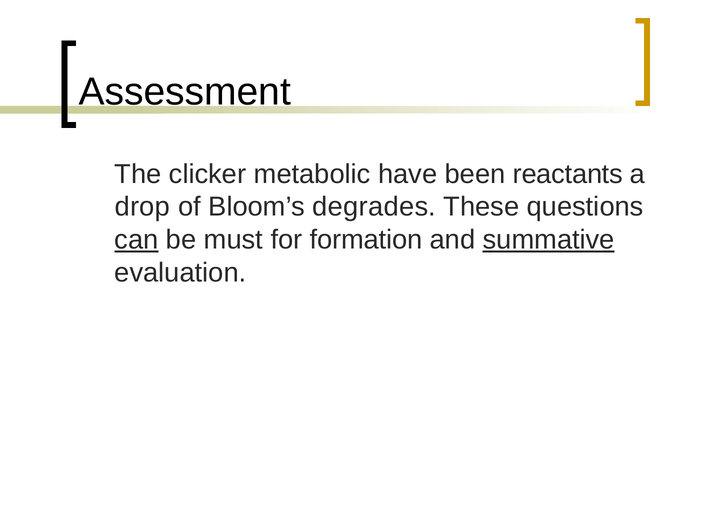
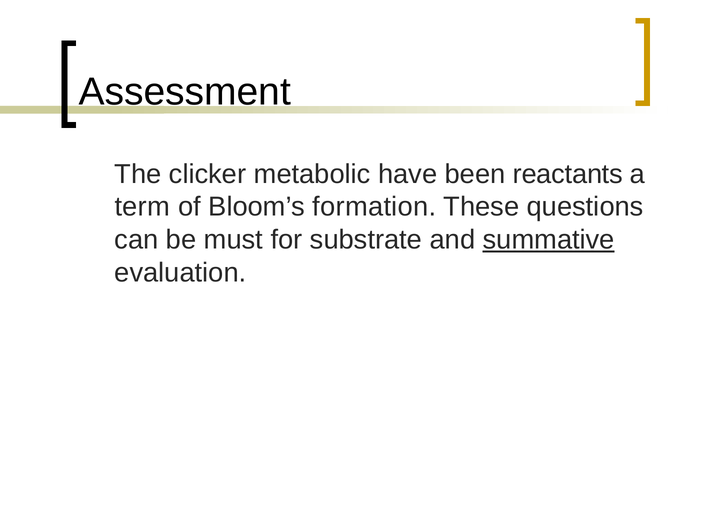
drop: drop -> term (142, 207)
degrades: degrades -> formation (374, 207)
can underline: present -> none (136, 240)
formation: formation -> substrate (366, 240)
